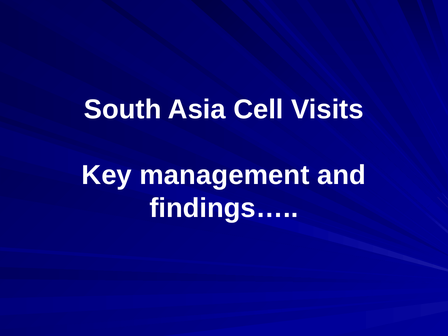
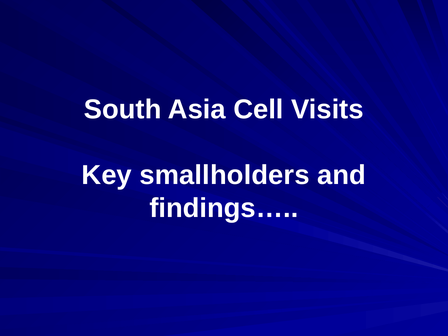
management: management -> smallholders (225, 175)
